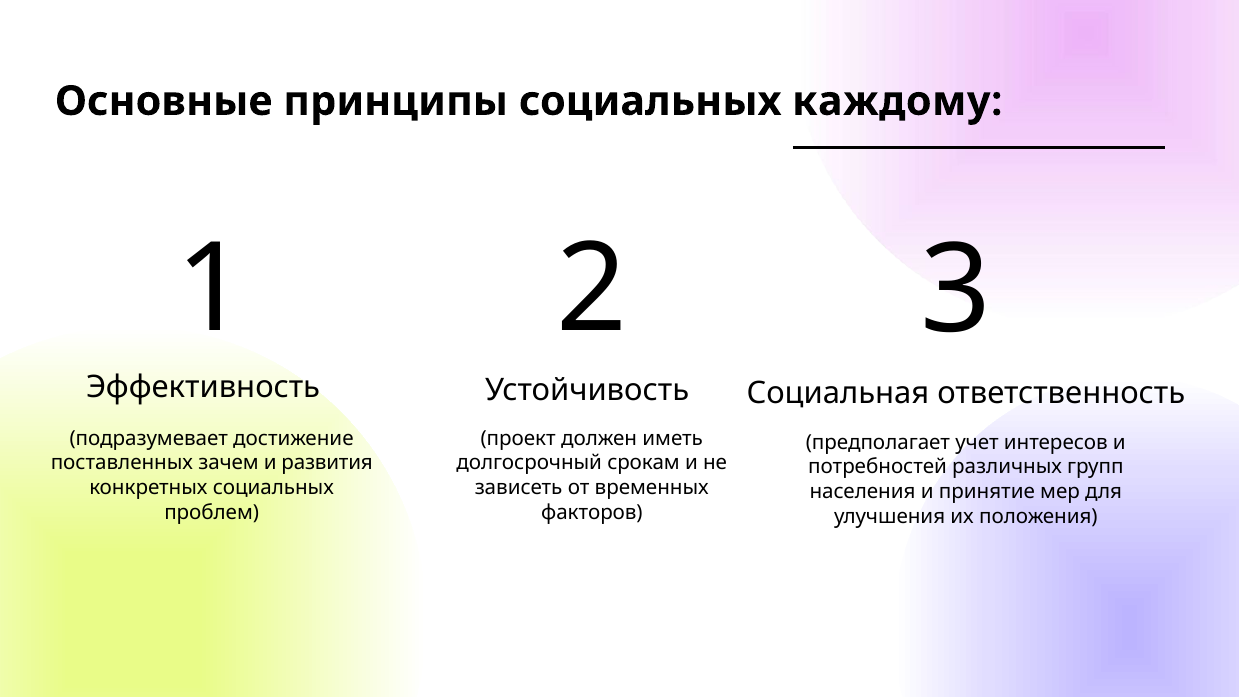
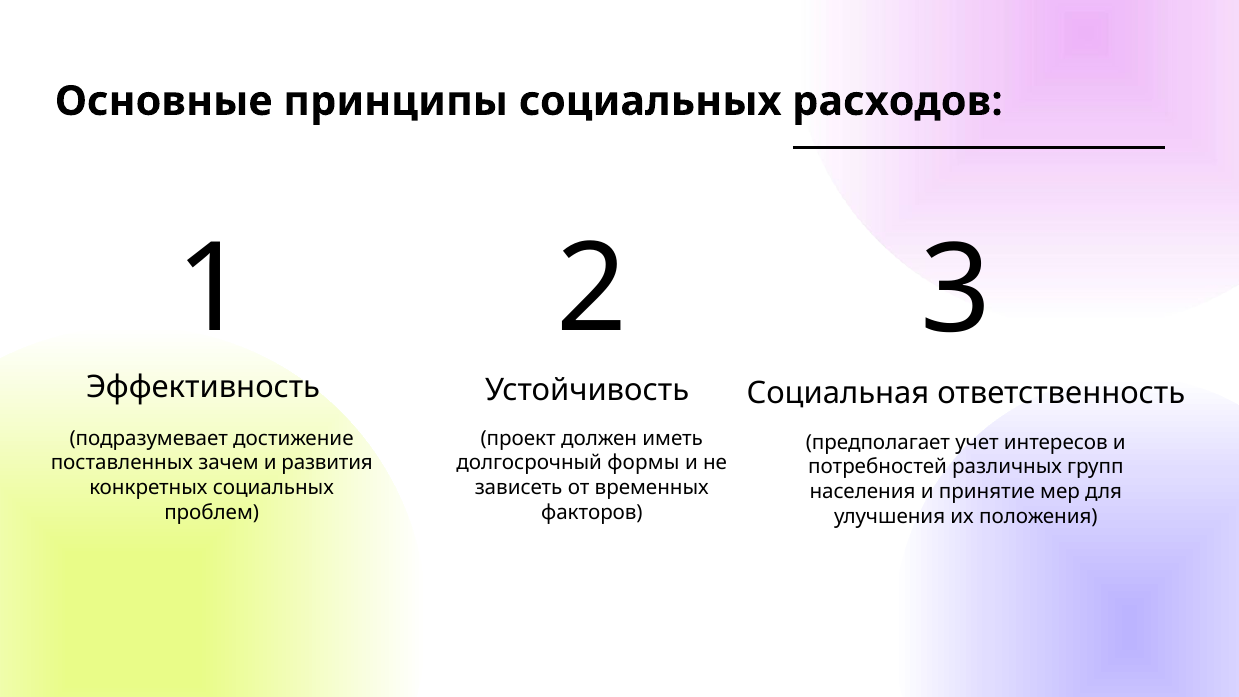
каждому: каждому -> расходов (898, 101)
срокам: срокам -> формы (643, 463)
